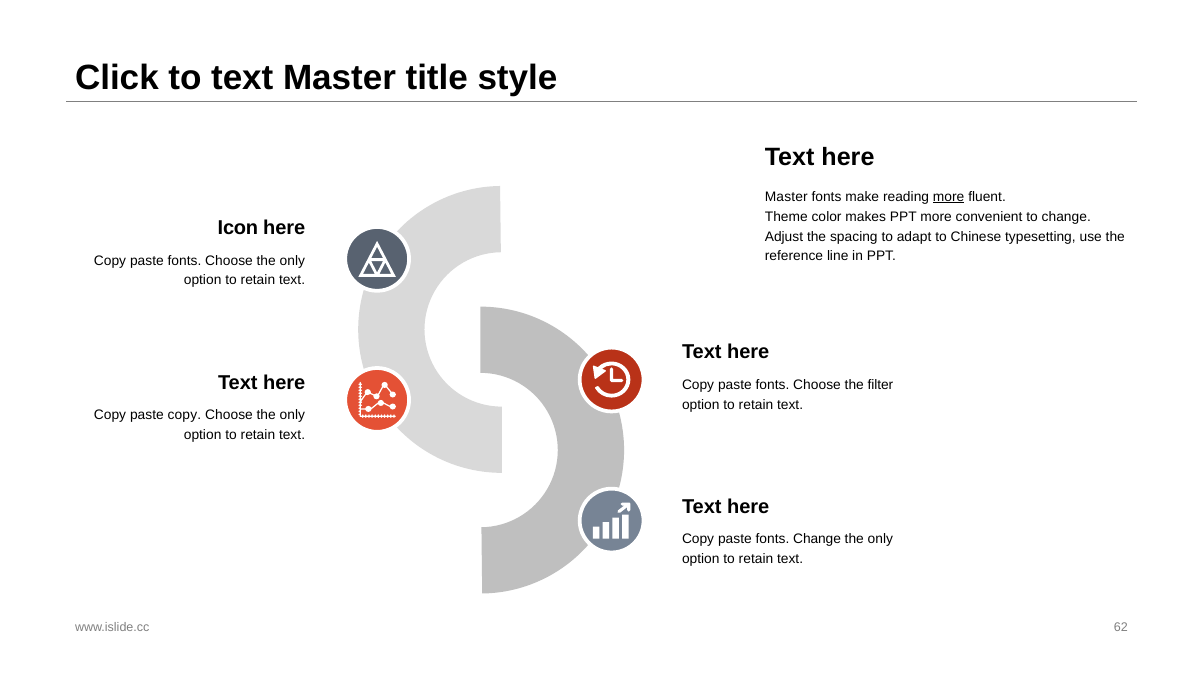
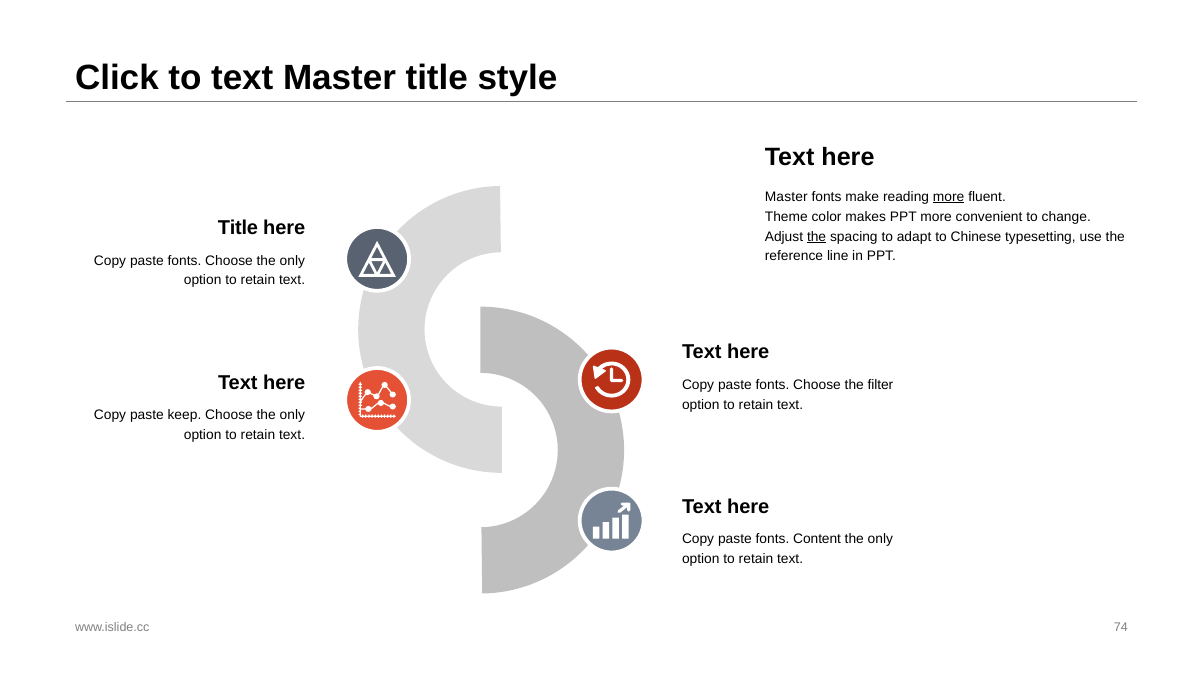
Icon: Icon -> Title (238, 228)
the underline: none -> present (817, 237)
paste copy: copy -> keep (184, 416)
fonts Change: Change -> Content (817, 540)
62: 62 -> 74 (1121, 628)
